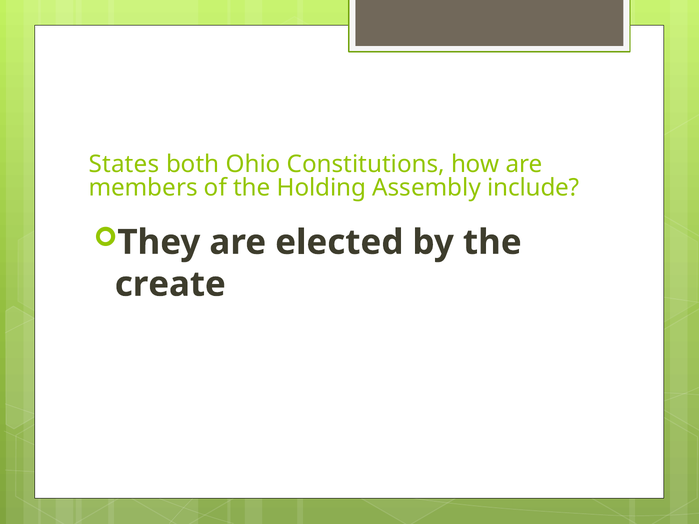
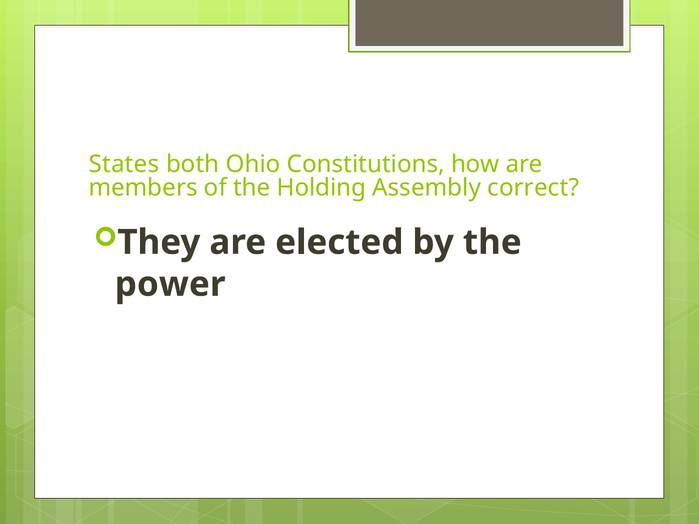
include: include -> correct (533, 188)
create: create -> power (170, 284)
